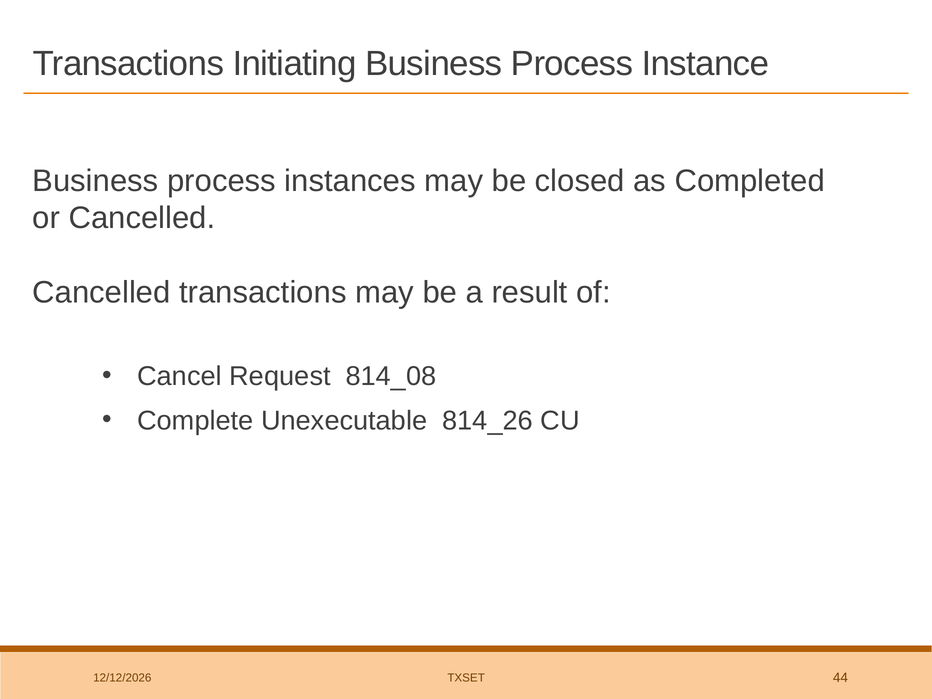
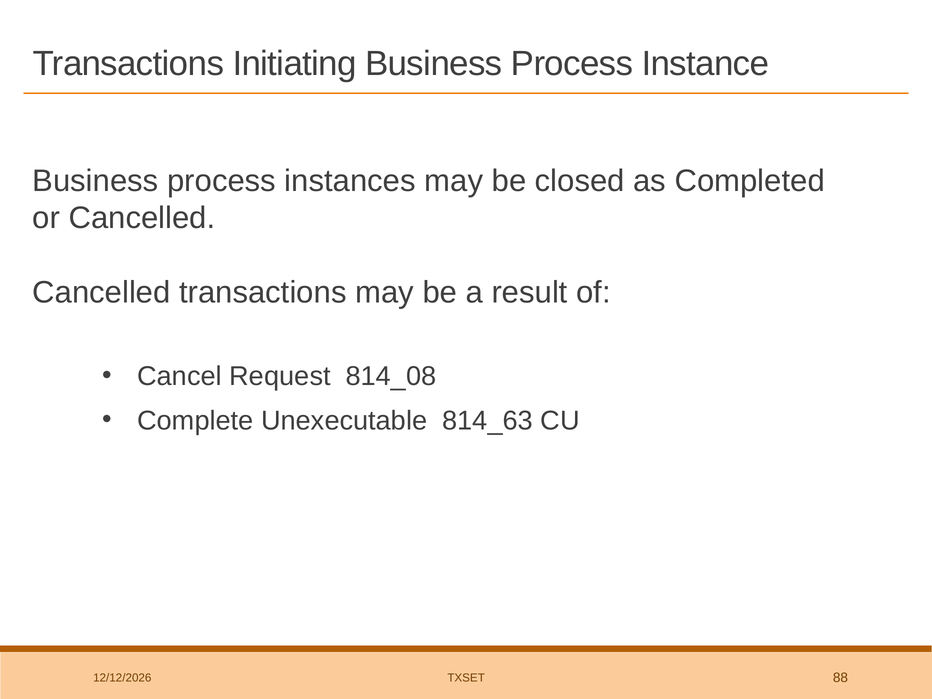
814_26: 814_26 -> 814_63 (488, 421)
44: 44 -> 88 (840, 678)
